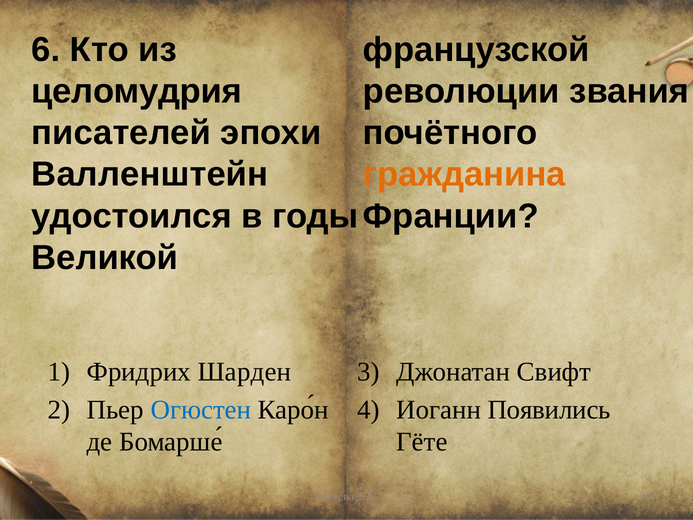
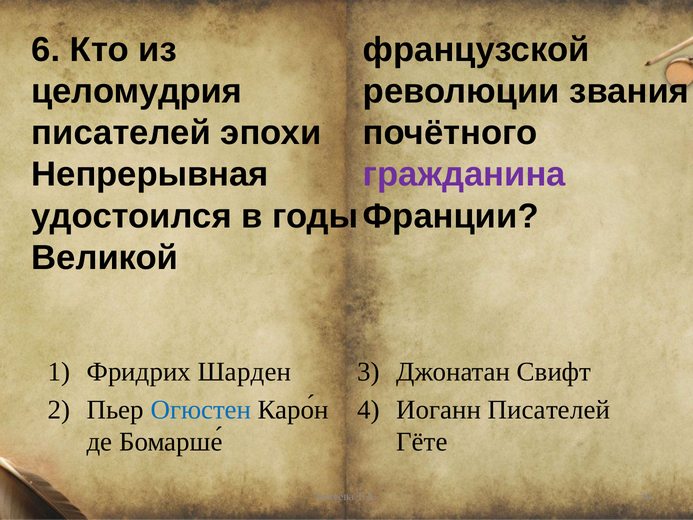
Валленштейн: Валленштейн -> Непрерывная (150, 174)
гражданина colour: orange -> purple (464, 174)
Иоганн Появились: Появились -> Писателей (549, 409)
